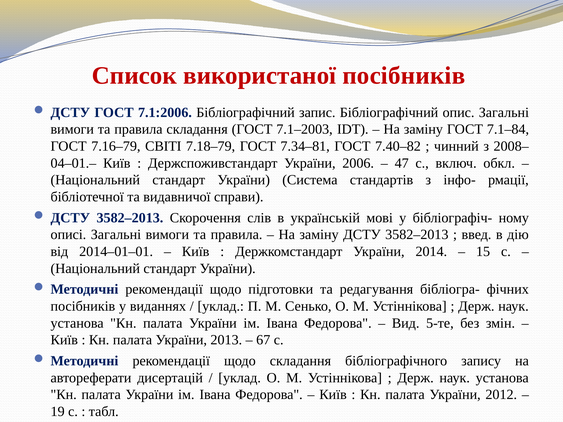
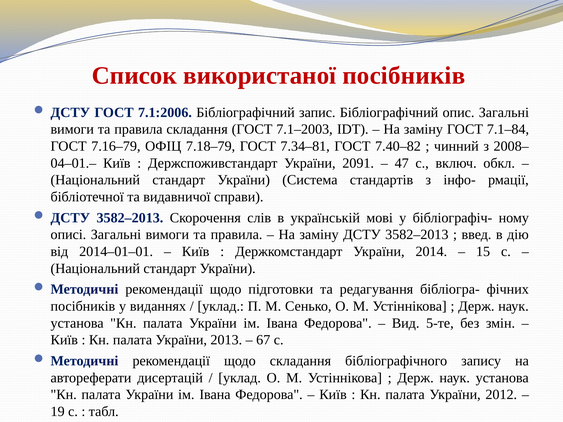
СВІТІ: СВІТІ -> ОФІЦ (163, 146)
2006: 2006 -> 2091 (358, 163)
